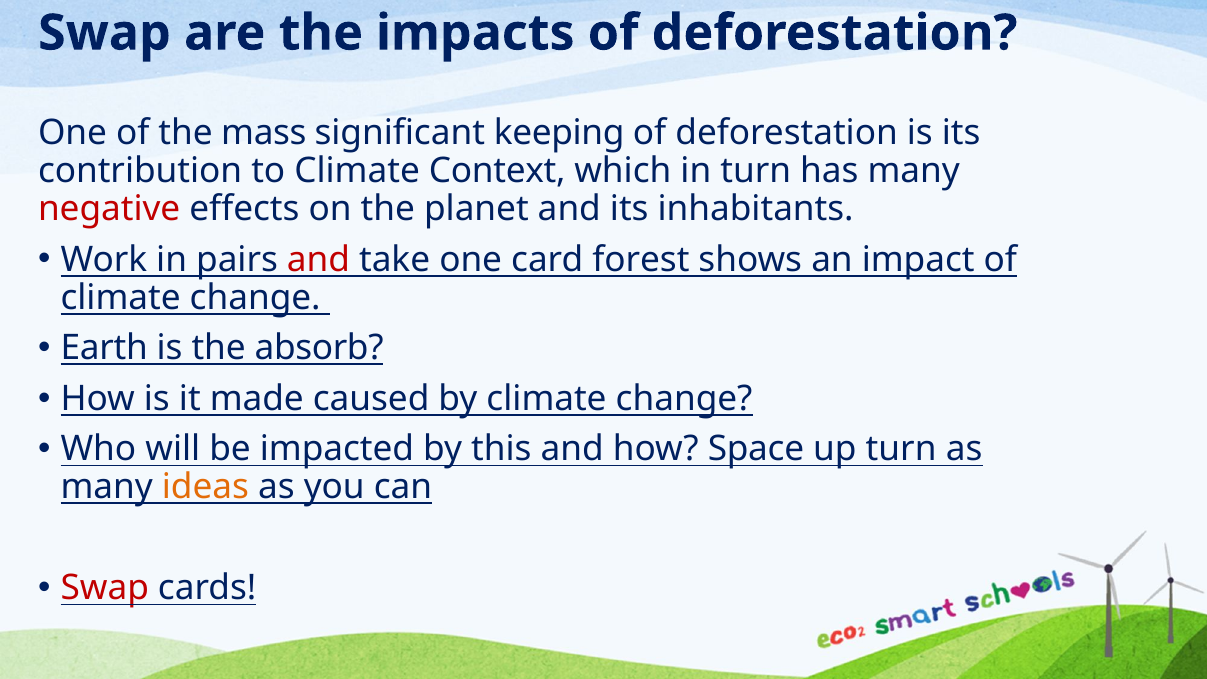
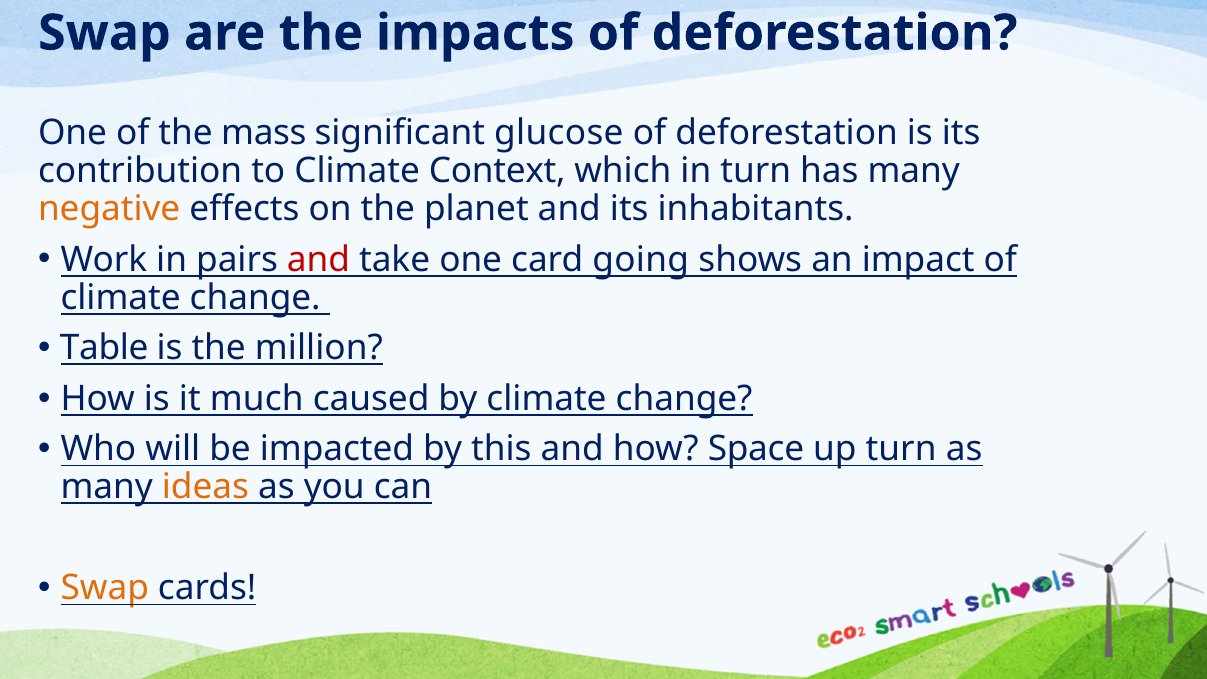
keeping: keeping -> glucose (559, 133)
negative colour: red -> orange (109, 209)
forest: forest -> going (641, 260)
Earth: Earth -> Table (104, 348)
absorb: absorb -> million (319, 348)
made: made -> much (257, 399)
Swap colour: red -> orange (105, 588)
